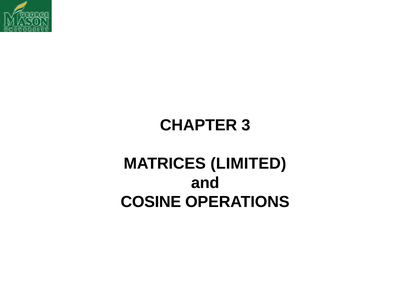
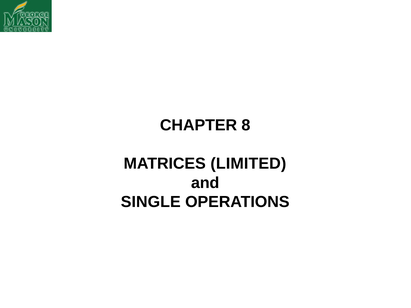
3: 3 -> 8 (246, 125)
COSINE: COSINE -> SINGLE (151, 202)
